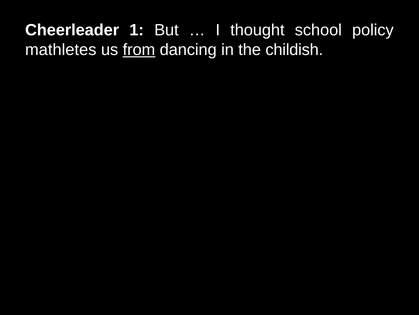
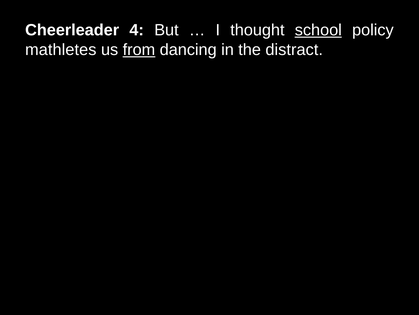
1: 1 -> 4 (137, 30)
school underline: none -> present (318, 30)
childish: childish -> distract (294, 50)
